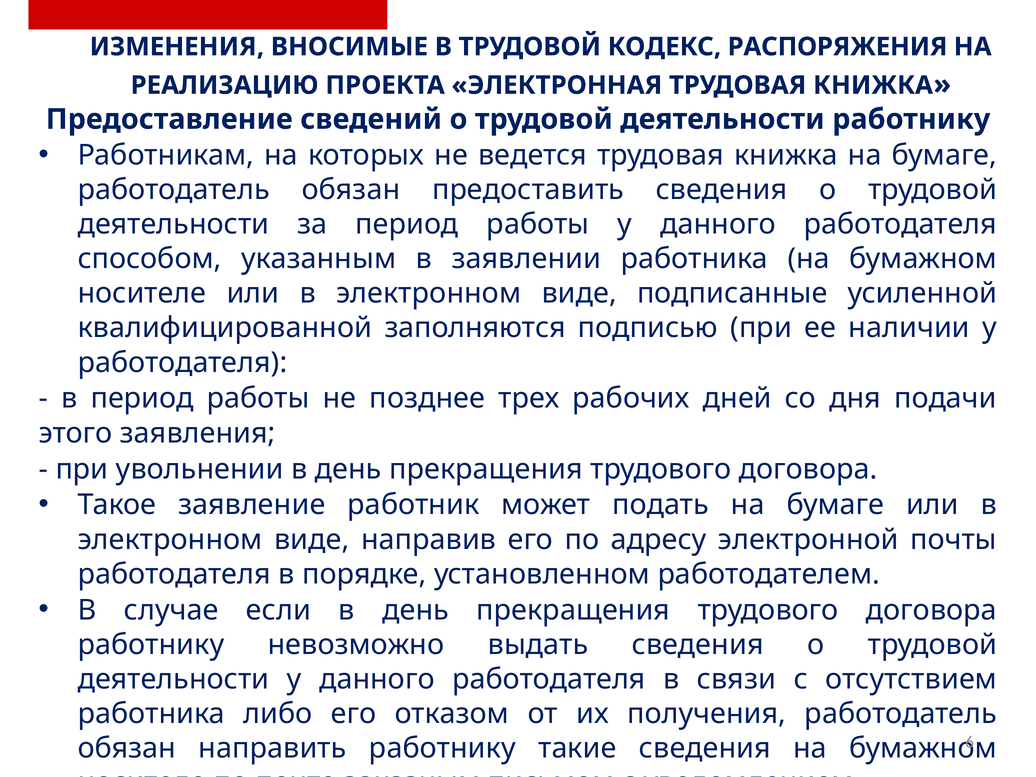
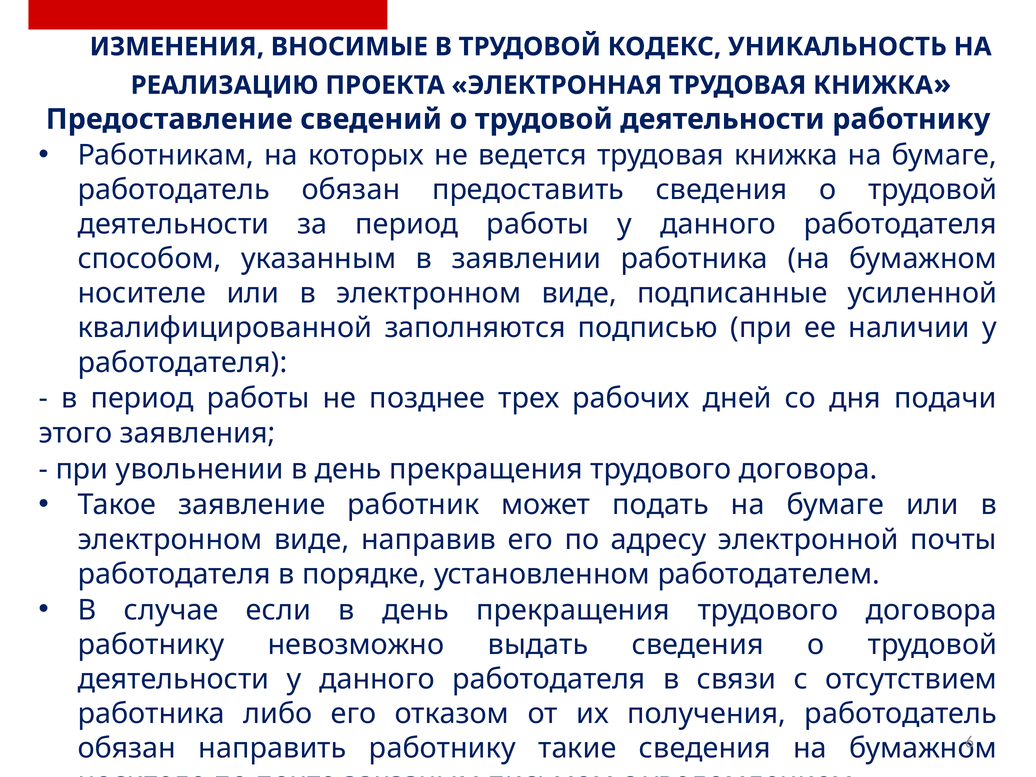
РАСПОРЯЖЕНИЯ: РАСПОРЯЖЕНИЯ -> УНИКАЛЬНОСТЬ (837, 47)
